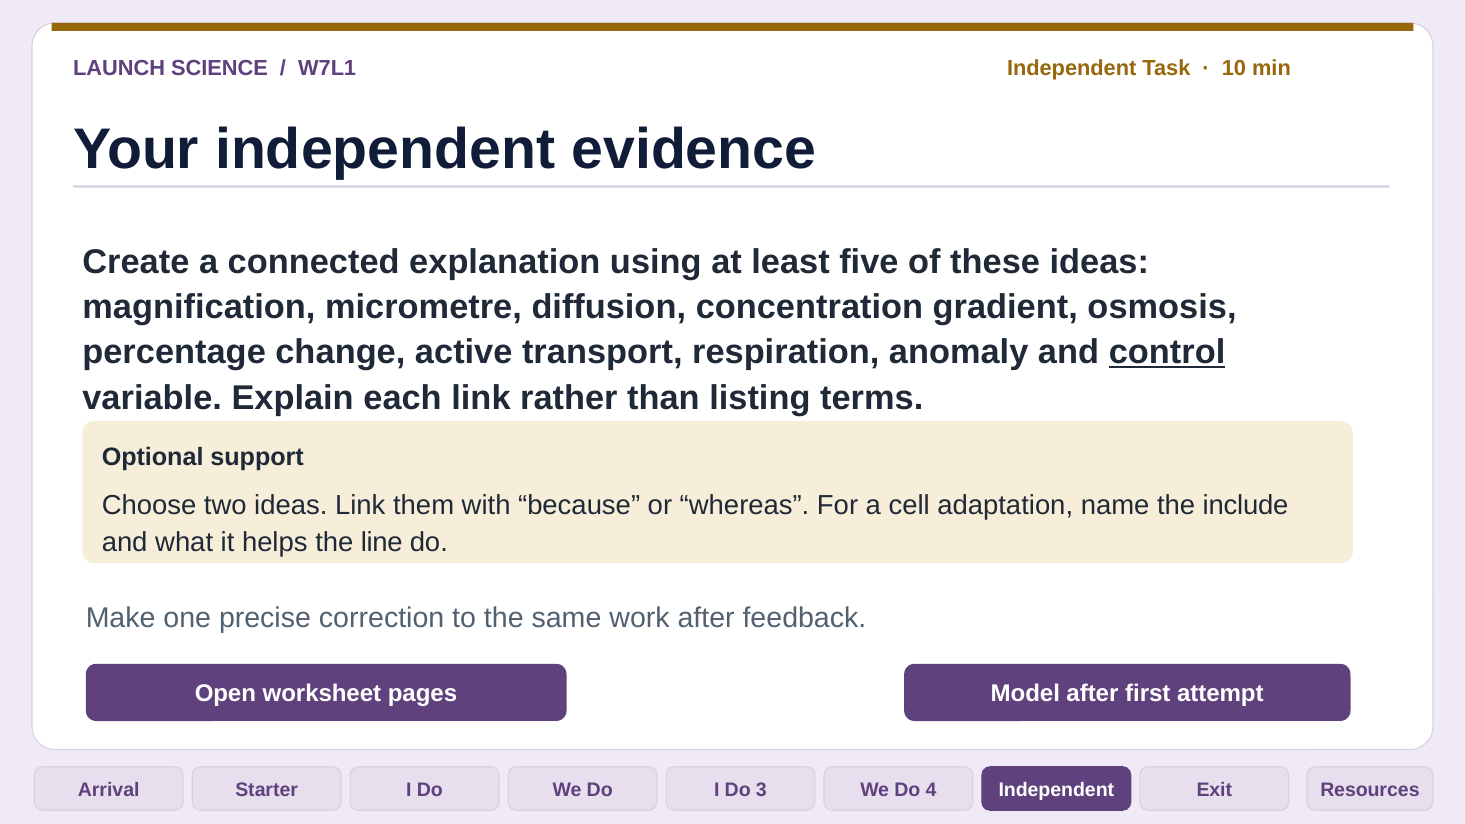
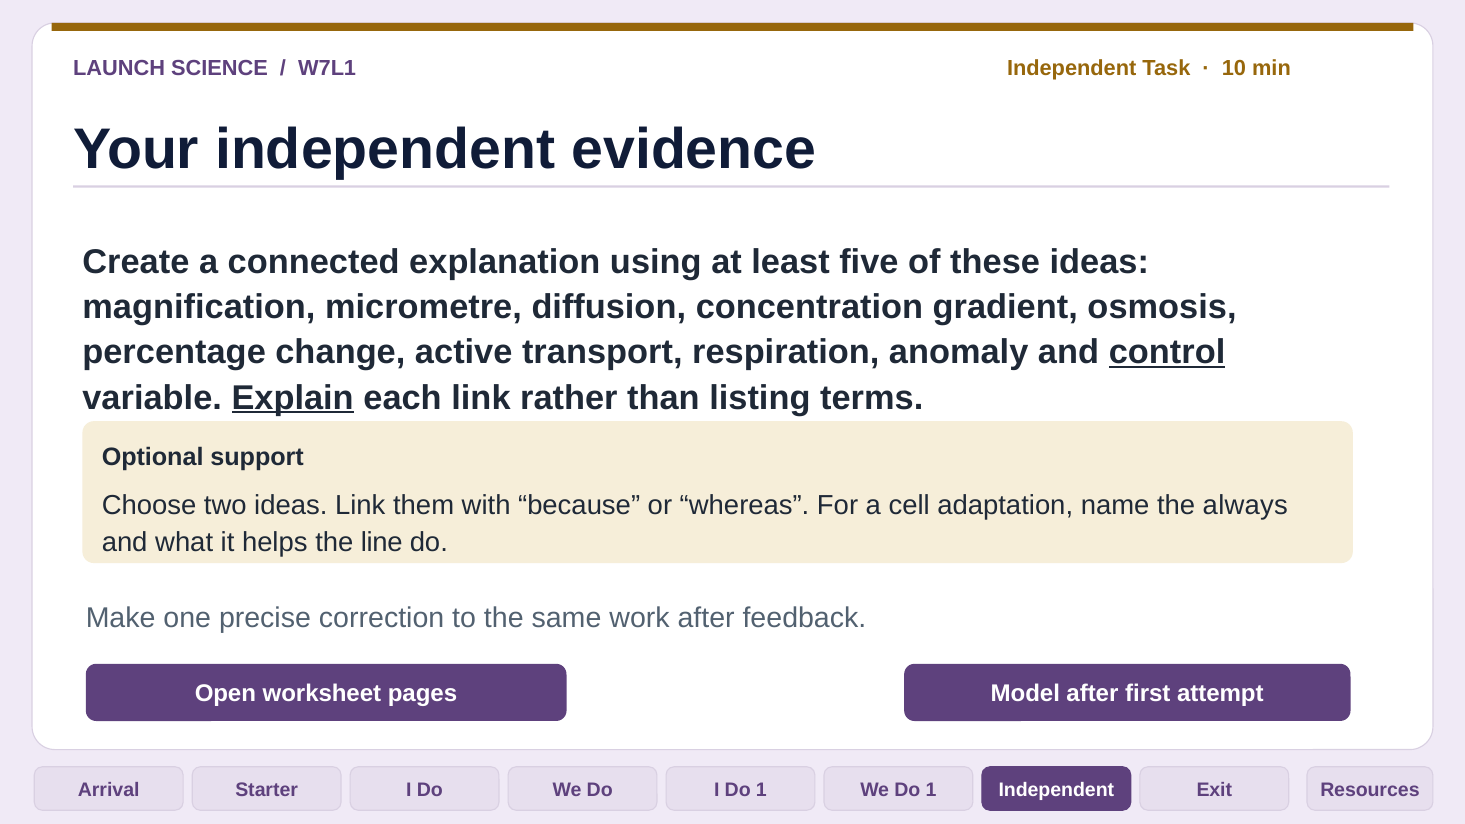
Explain underline: none -> present (293, 398)
include: include -> always (1245, 506)
I Do 3: 3 -> 1 (761, 790)
We Do 4: 4 -> 1 (931, 790)
